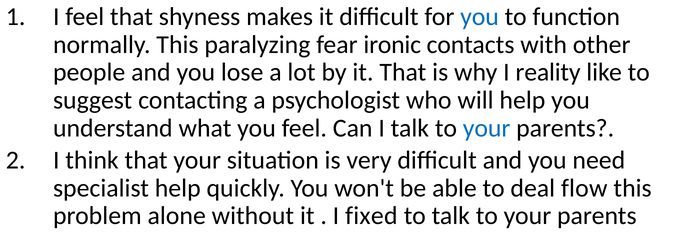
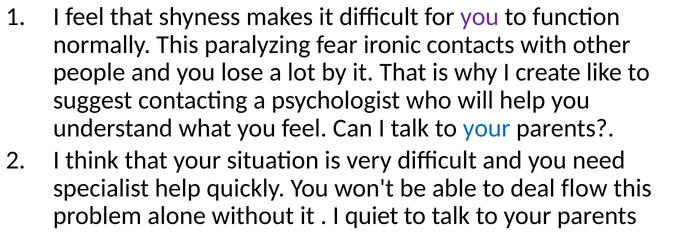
you colour: blue -> purple (480, 17)
reality: reality -> create (548, 72)
fixed: fixed -> quiet (372, 216)
